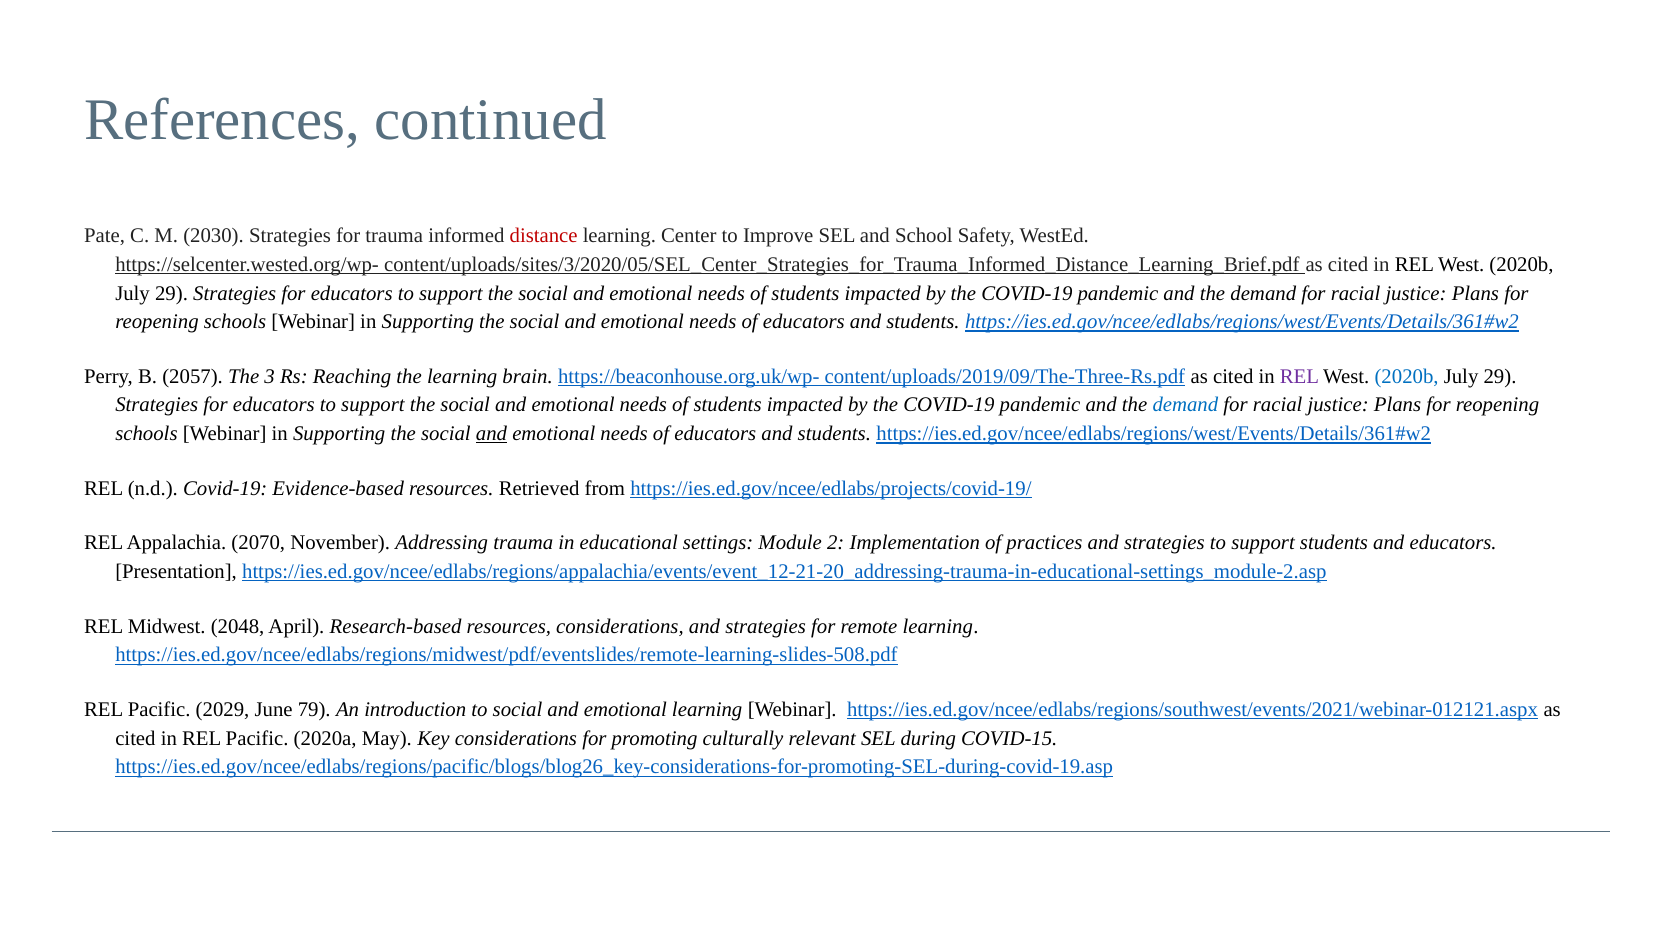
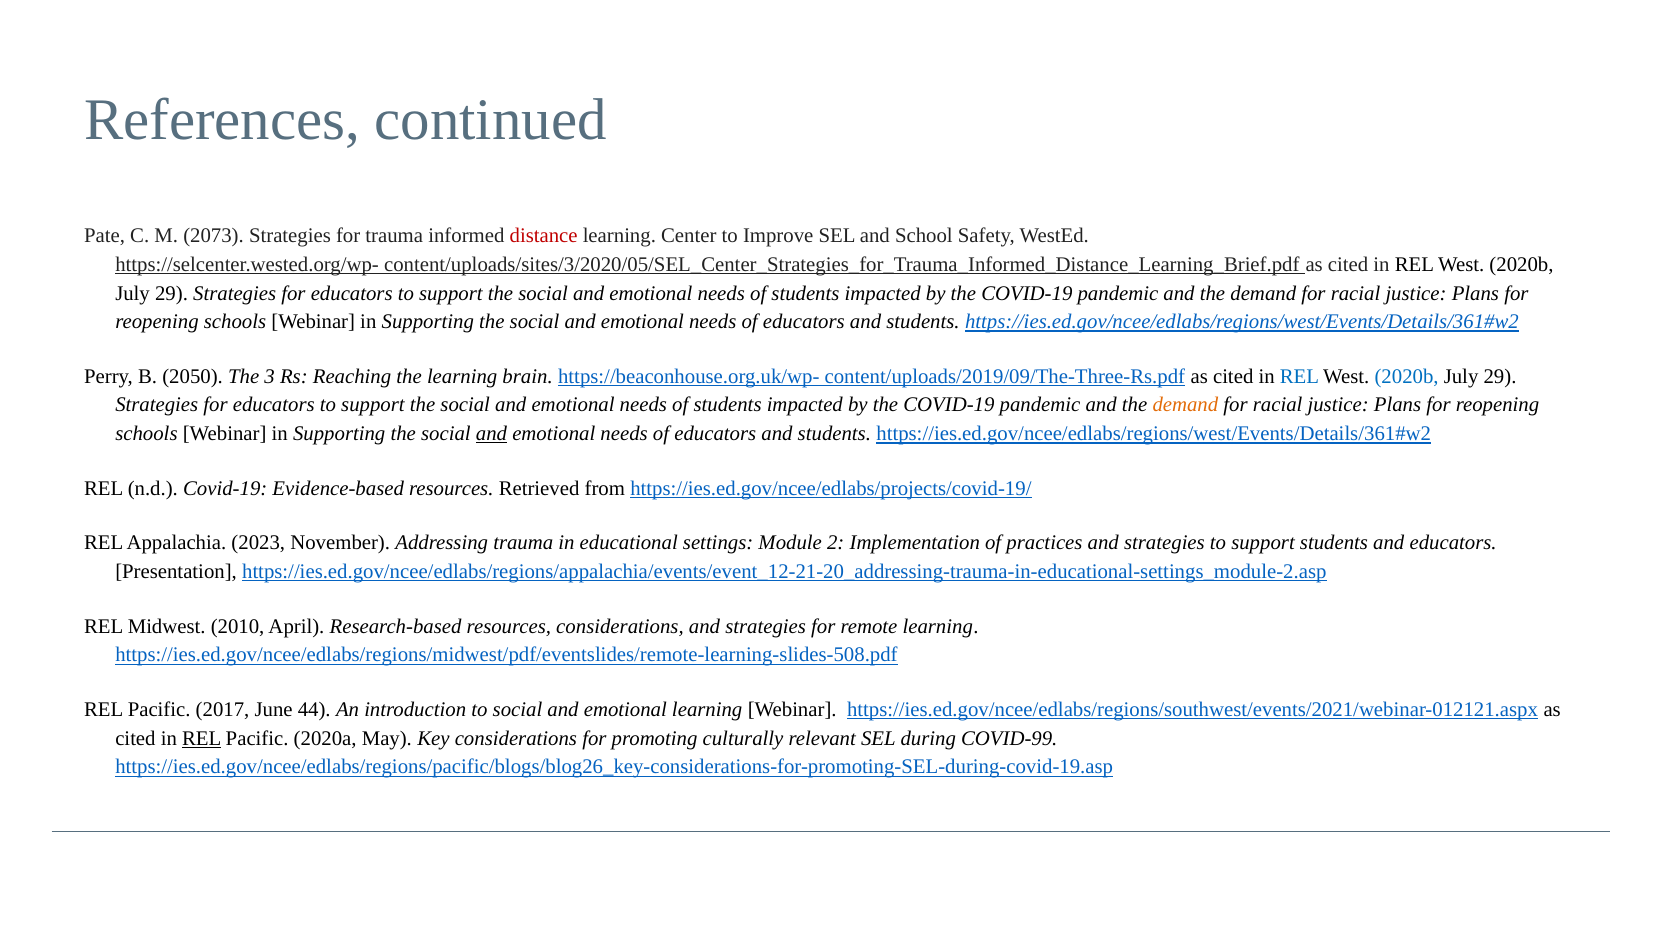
2030: 2030 -> 2073 (214, 236)
2057: 2057 -> 2050 (193, 376)
REL colour: purple -> blue (1300, 376)
demand colour: blue -> orange (1185, 405)
2070: 2070 -> 2023 (258, 543)
2048: 2048 -> 2010 (238, 626)
2029: 2029 -> 2017 (223, 710)
79: 79 -> 44 (314, 710)
REL underline: none -> present (202, 738)
COVID-15: COVID-15 -> COVID-99 (1009, 738)
